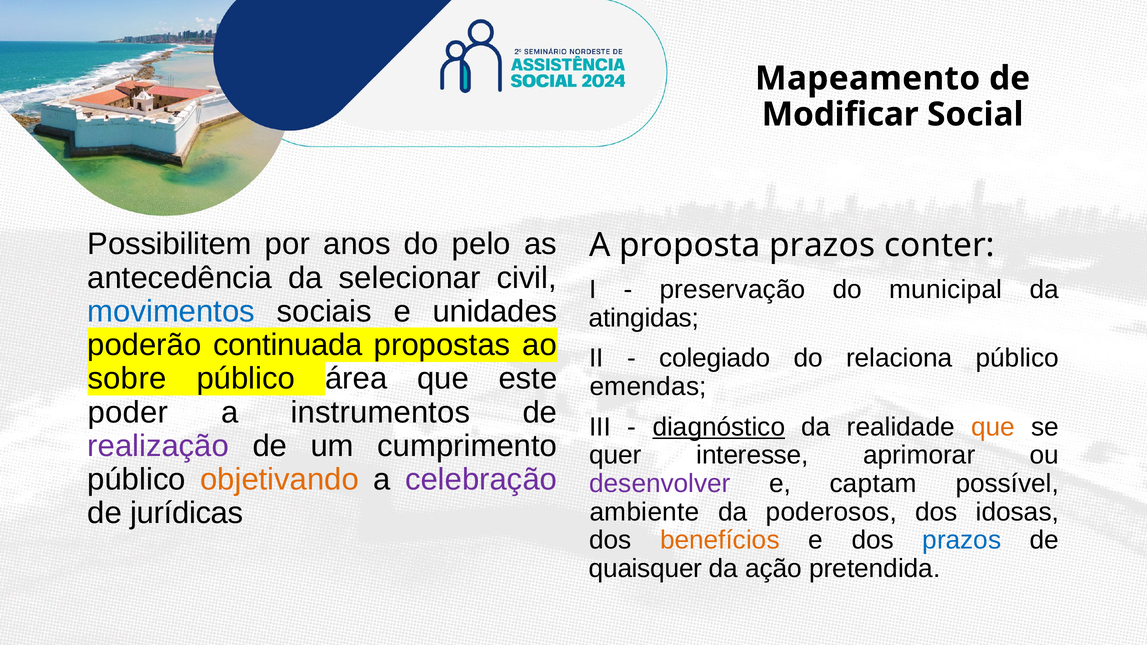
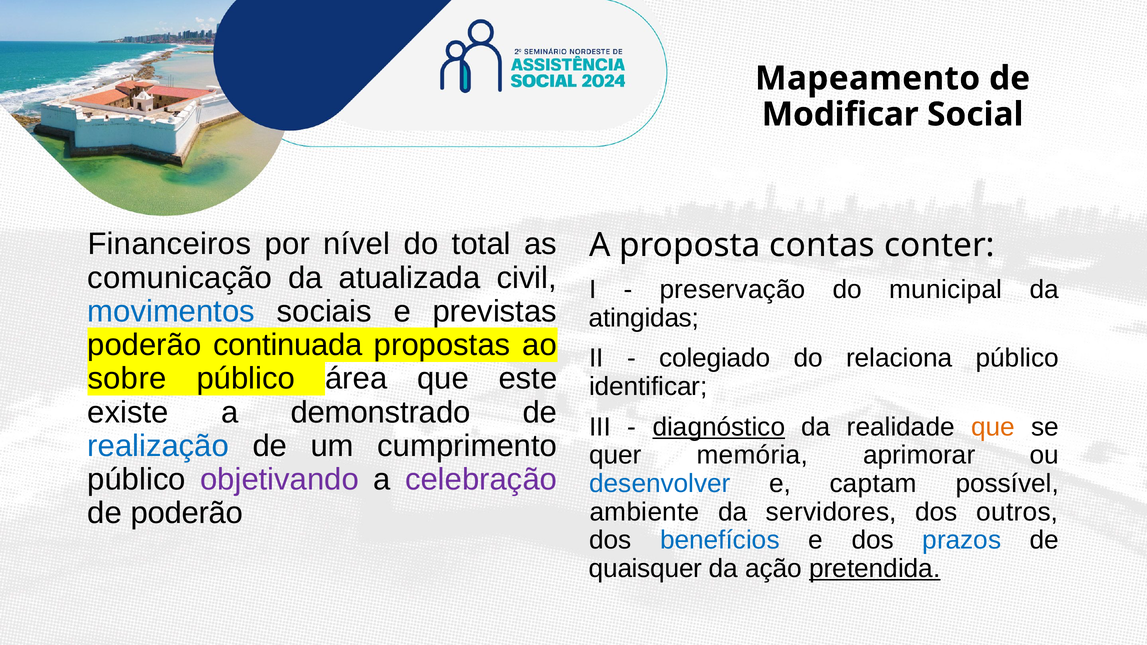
Possibilitem: Possibilitem -> Financeiros (169, 244)
anos: anos -> nível (357, 244)
pelo: pelo -> total (481, 244)
proposta prazos: prazos -> contas (822, 245)
antecedência: antecedência -> comunicação (180, 278)
selecionar: selecionar -> atualizada (410, 278)
unidades: unidades -> previstas (495, 312)
emendas: emendas -> identificar (648, 387)
poder: poder -> existe (128, 412)
instrumentos: instrumentos -> demonstrado (381, 412)
realização colour: purple -> blue (158, 446)
interesse: interesse -> memória (752, 455)
objetivando colour: orange -> purple (280, 480)
desenvolver colour: purple -> blue (660, 484)
de jurídicas: jurídicas -> poderão (187, 513)
poderosos: poderosos -> servidores (831, 512)
idosas: idosas -> outros (1017, 512)
benefícios colour: orange -> blue (720, 540)
pretendida underline: none -> present (875, 569)
